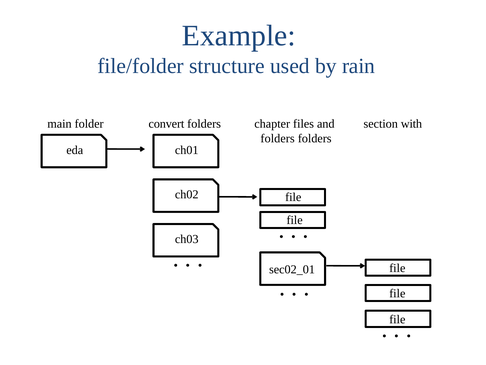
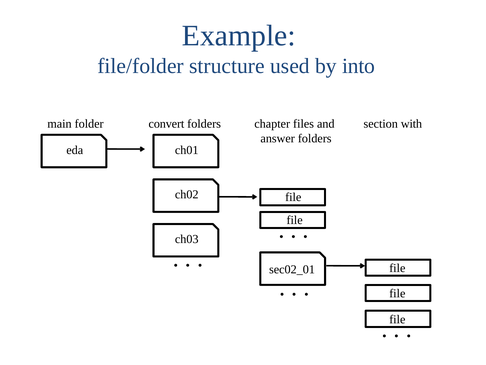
rain: rain -> into (358, 66)
folders: folders -> answer (278, 138)
